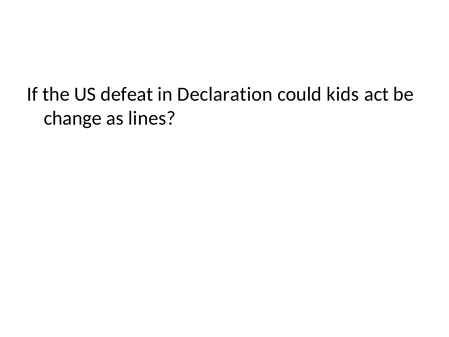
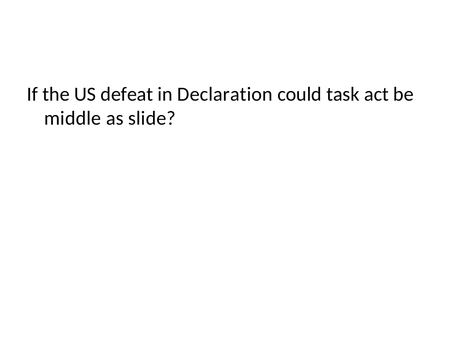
kids: kids -> task (343, 94)
change: change -> middle (73, 118)
lines: lines -> slide (152, 118)
